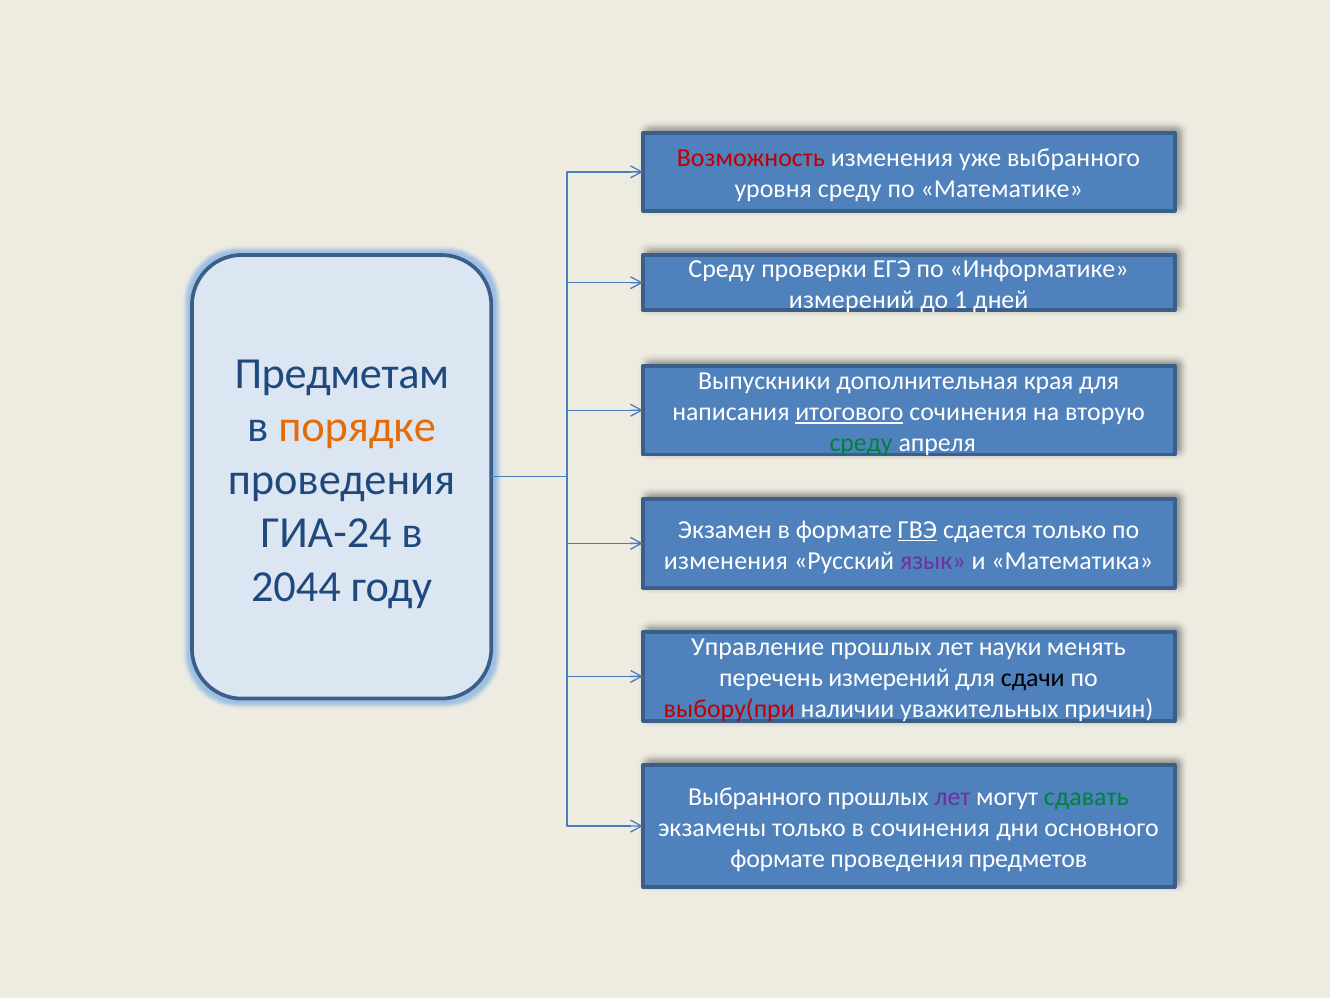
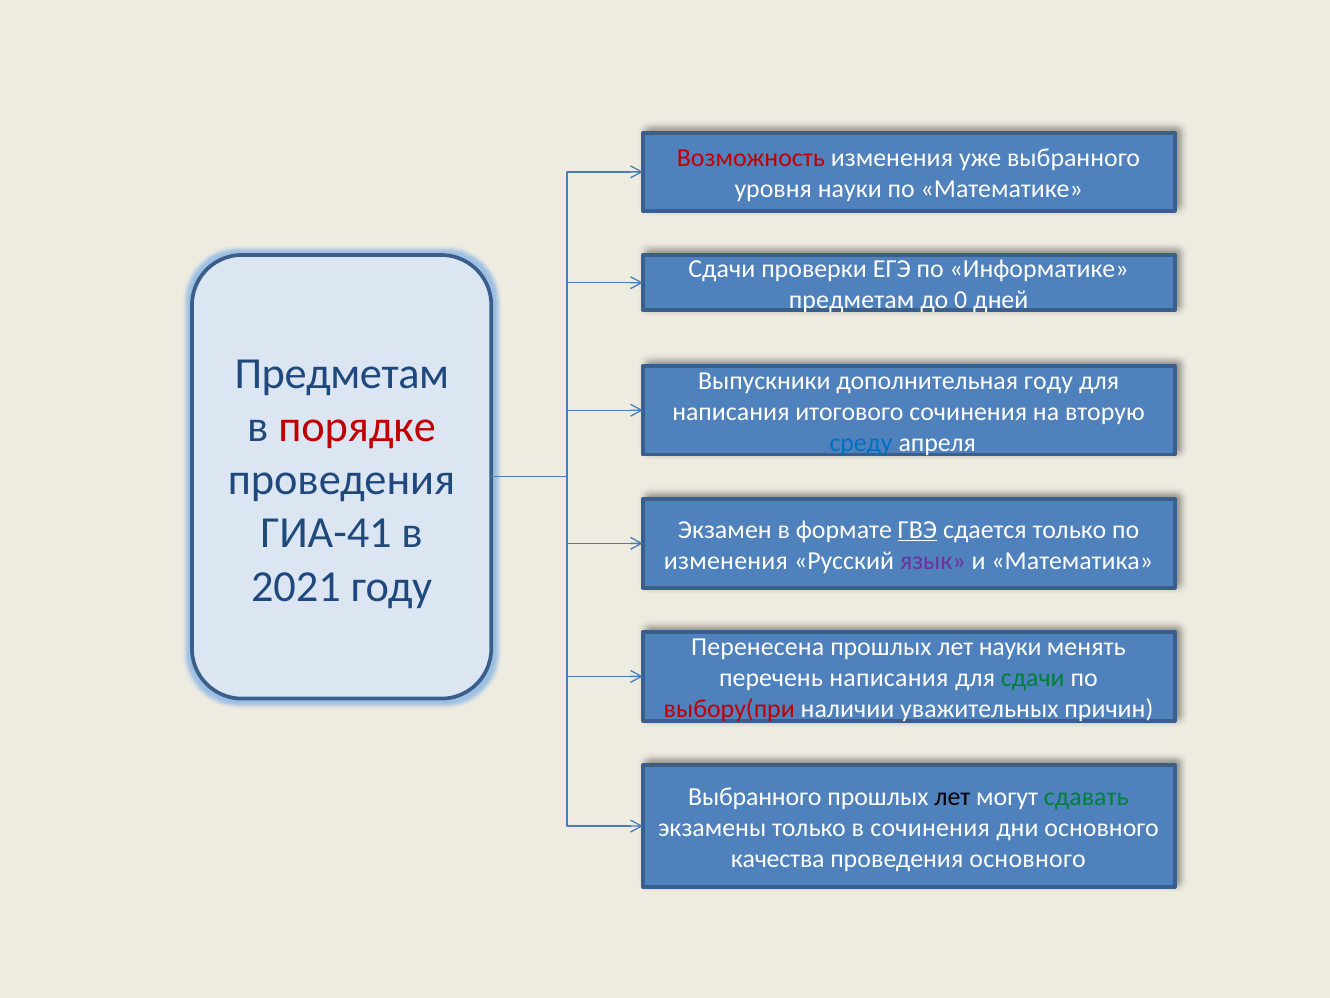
уровня среду: среду -> науки (850, 189)
Среду: Среду -> Сдачи (722, 269)
измерений: измерений -> предметам (852, 300)
1: 1 -> 0 (961, 300)
дополнительная края: края -> году (1049, 381)
итогового underline: present -> none (849, 412)
порядке colour: orange -> red (357, 426)
среду colour: green -> blue (861, 443)
ГИА-24: ГИА-24 -> ГИА-41 (326, 533)
2044: 2044 -> 2021 (296, 586)
Управление: Управление -> Перенесена (758, 647)
перечень измерений: измерений -> написания (889, 678)
сдачи colour: black -> green (1033, 678)
лет colour: purple -> black (952, 796)
формате: формате -> качества (778, 858)
проведения предметов: предметов -> основного (1028, 858)
